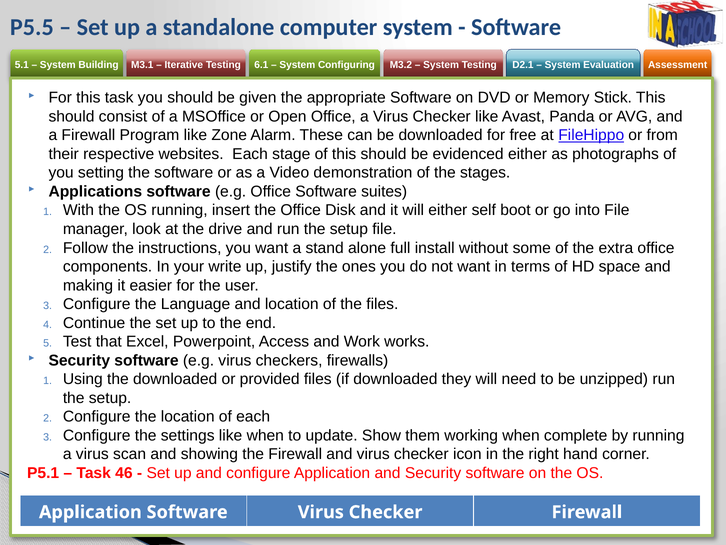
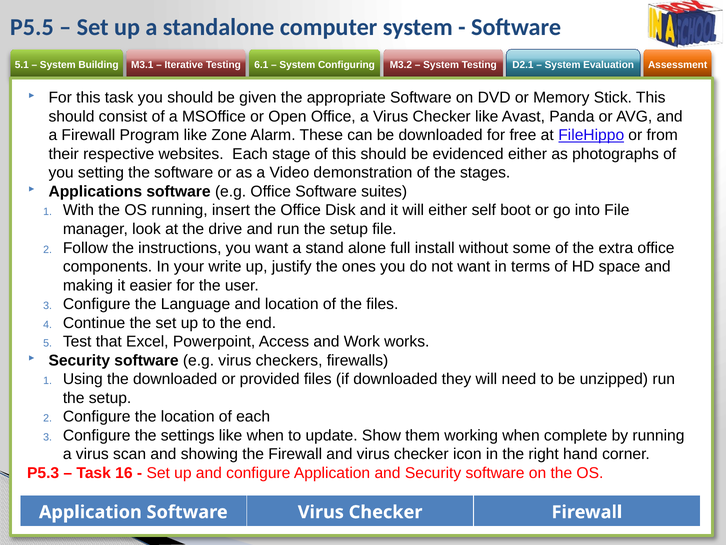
P5.1: P5.1 -> P5.3 (43, 473)
46: 46 -> 16 (124, 473)
